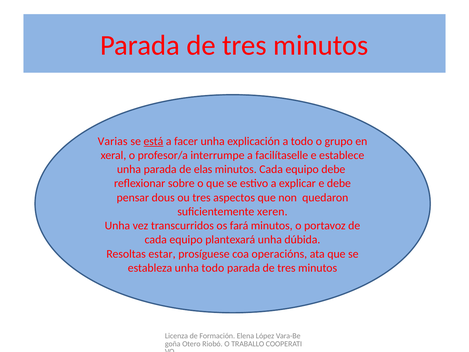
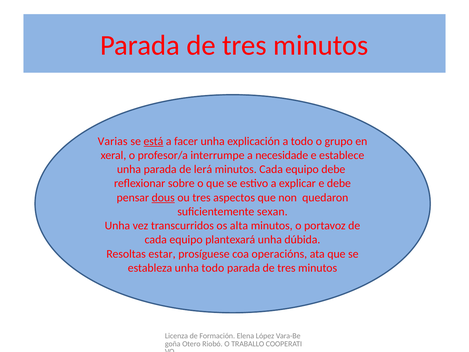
facilítaselle: facilítaselle -> necesidade (282, 155)
elas: elas -> lerá (203, 169)
dous underline: none -> present (163, 197)
xeren: xeren -> sexan (272, 211)
fará: fará -> alta (239, 225)
